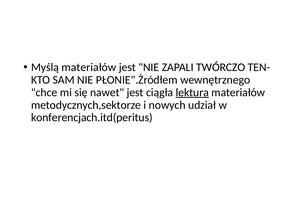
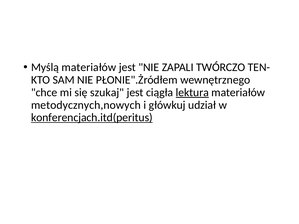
nawet: nawet -> szukaj (107, 93)
metodycznych,sektorze: metodycznych,sektorze -> metodycznych,nowych (86, 105)
nowych: nowych -> główkuj (167, 105)
konferencjach.itd(peritus underline: none -> present (92, 118)
